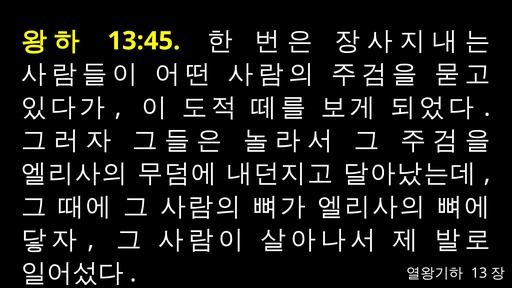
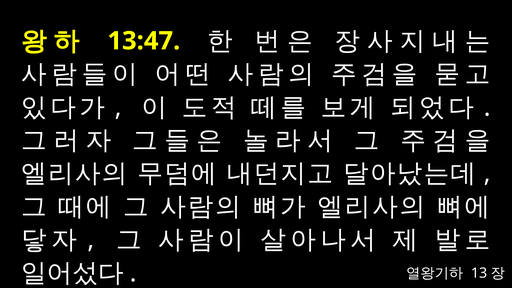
13:45: 13:45 -> 13:47 (144, 41)
